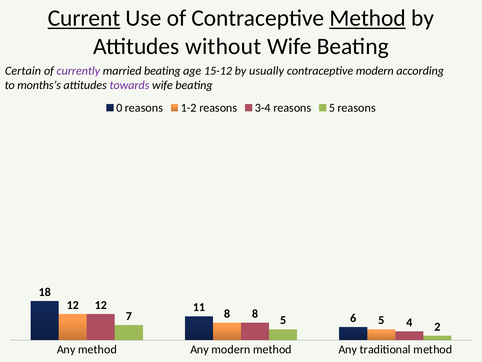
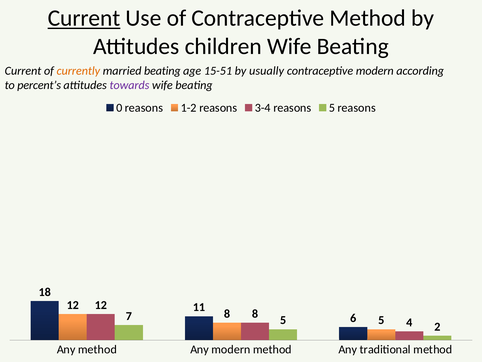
Method underline: present -> none (368, 18)
without: without -> children (223, 46)
Certain: Certain -> Current (23, 71)
currently colour: purple -> orange (78, 71)
15-12: 15-12 -> 15-51 (218, 71)
months’s: months’s -> percent’s (39, 85)
